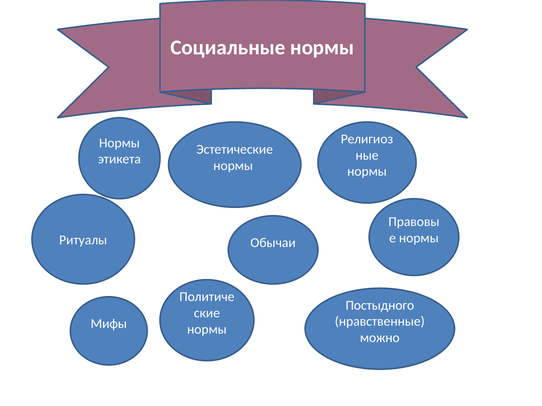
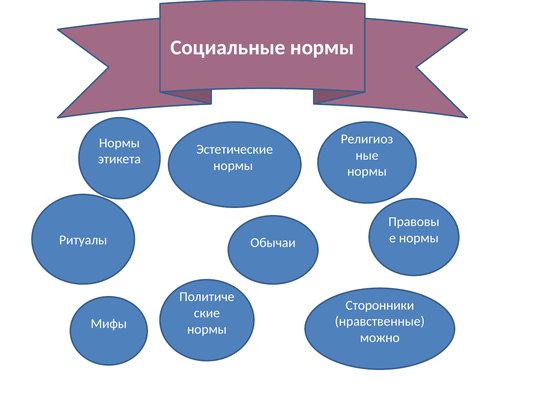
Постыдного: Постыдного -> Сторонники (380, 306)
